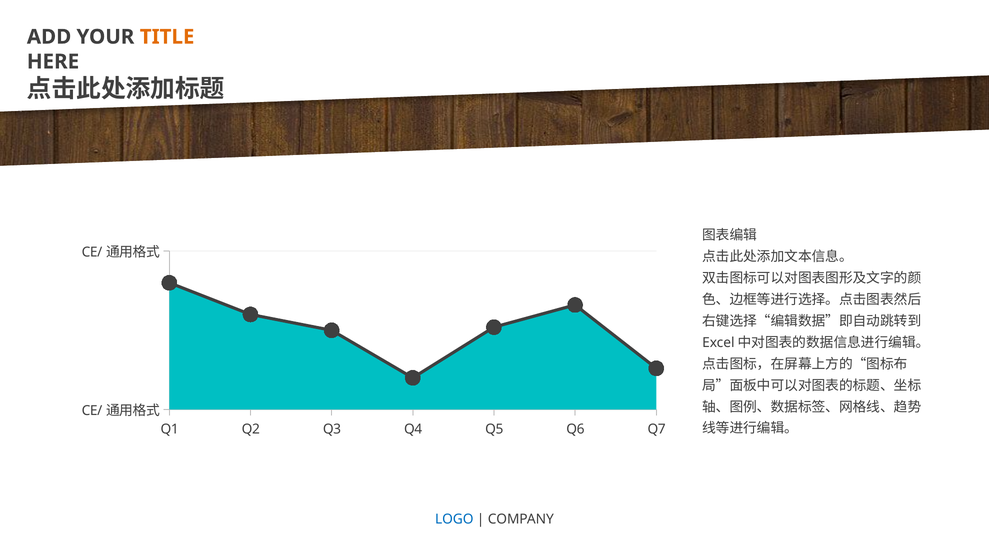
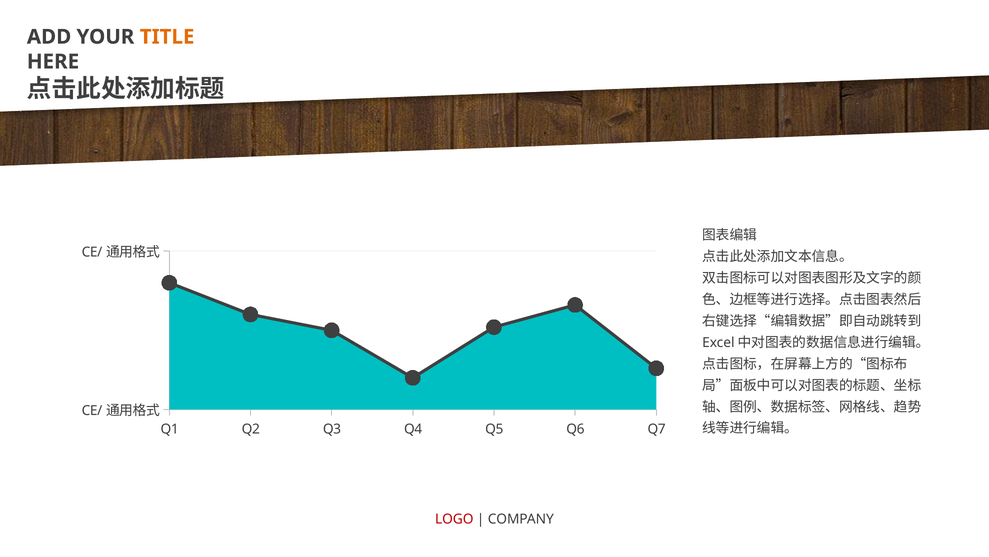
LOGO colour: blue -> red (454, 519)
